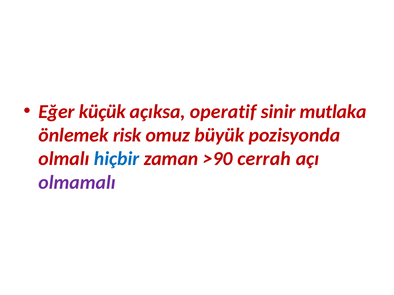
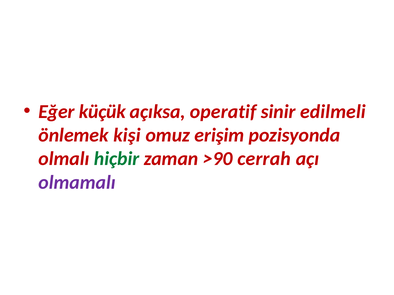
mutlaka: mutlaka -> edilmeli (333, 112)
risk: risk -> kişi (127, 135)
büyük: büyük -> erişim (219, 135)
hiçbir colour: blue -> green (117, 159)
